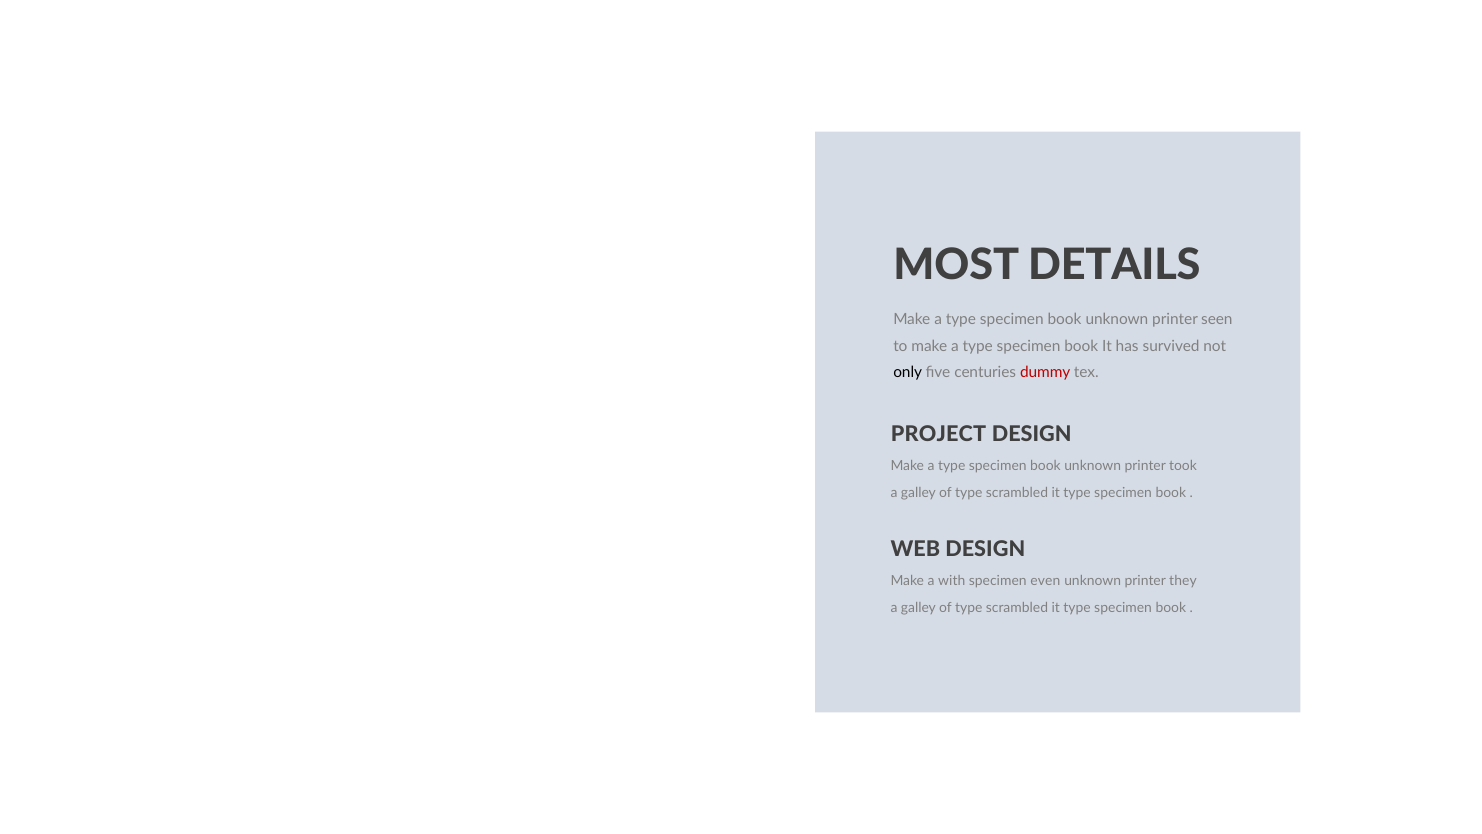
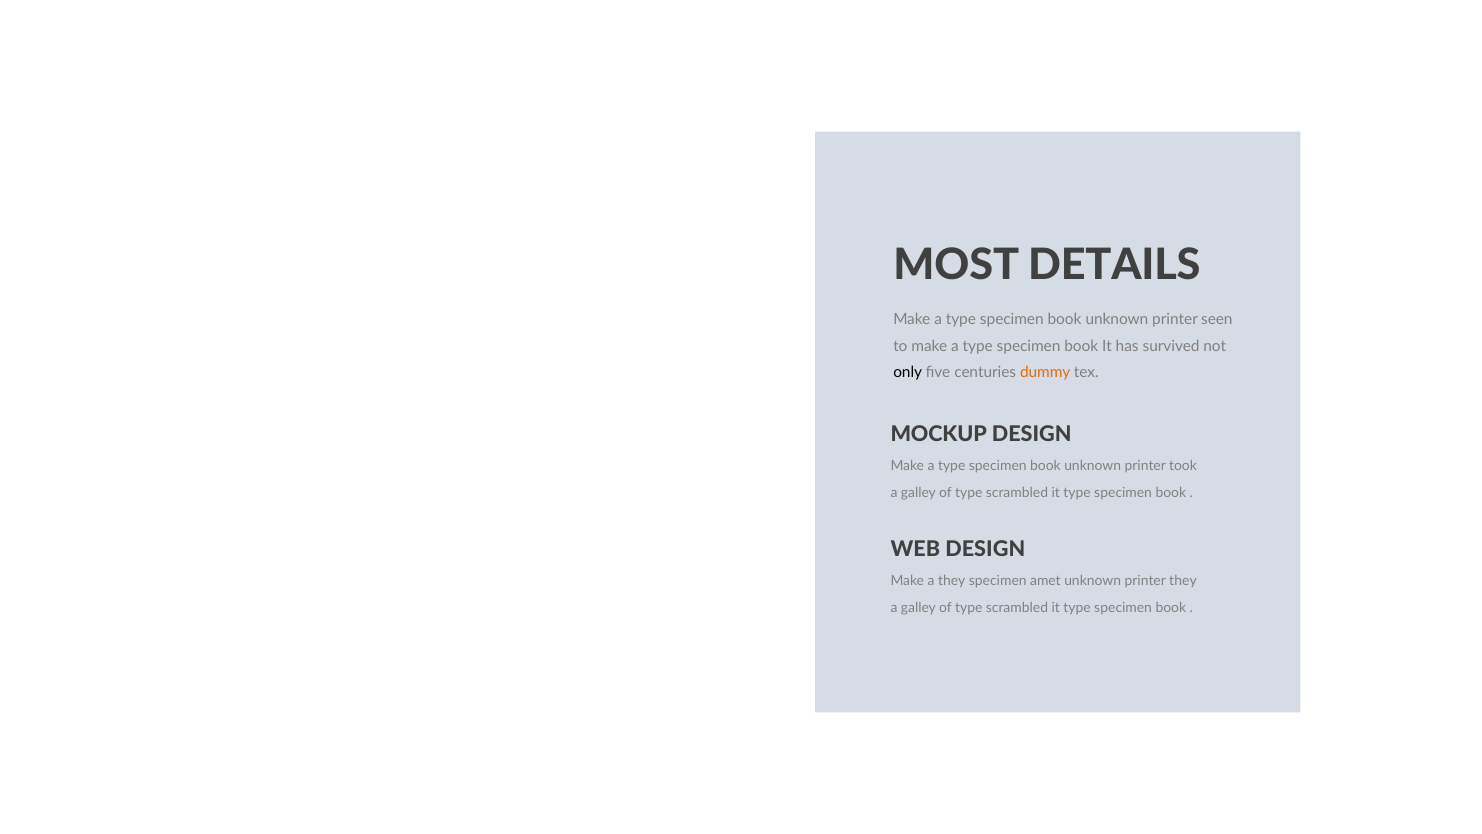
dummy colour: red -> orange (1045, 373)
PROJECT: PROJECT -> MOCKUP (939, 434)
a with: with -> they (952, 580)
even: even -> amet (1045, 580)
